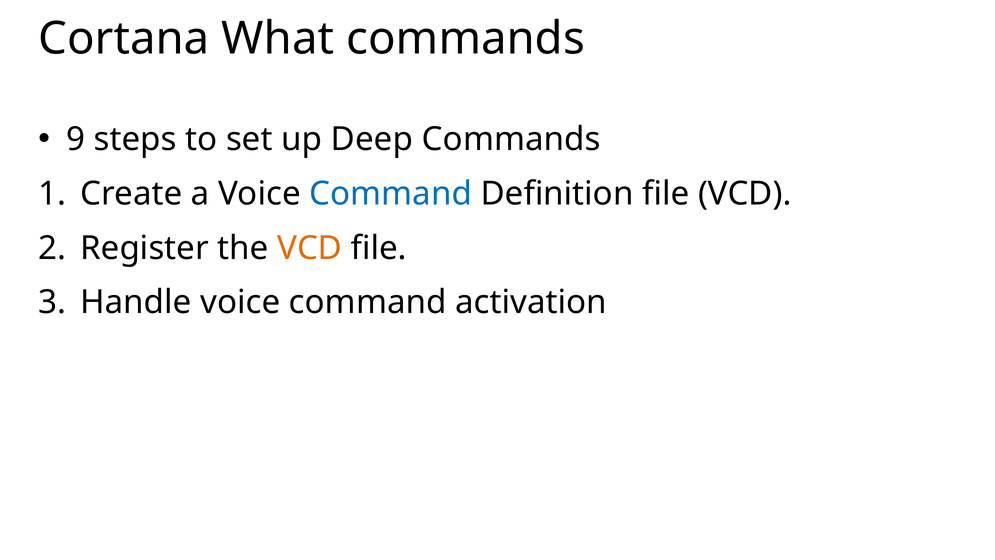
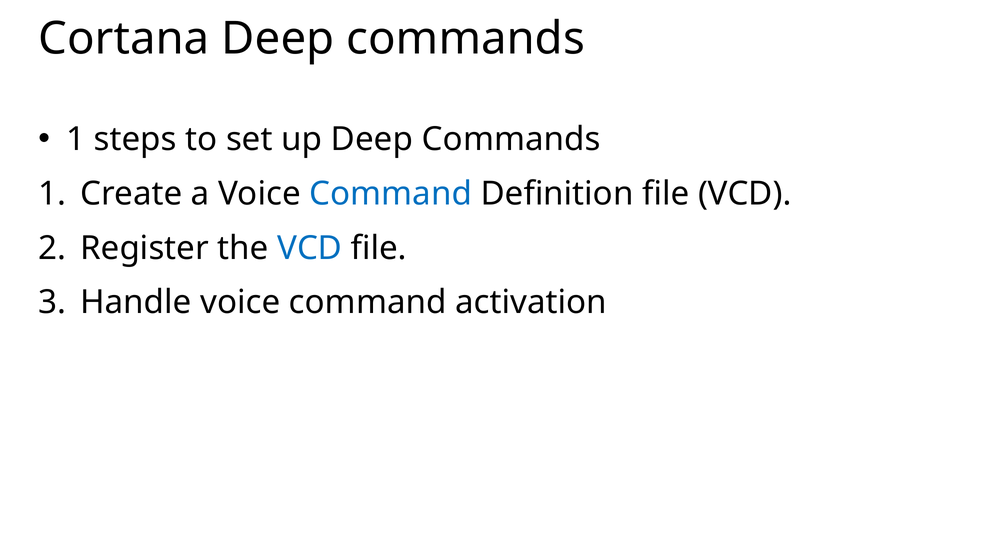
Cortana What: What -> Deep (278, 39)
9: 9 -> 1 (76, 139)
VCD colour: orange -> blue (310, 248)
